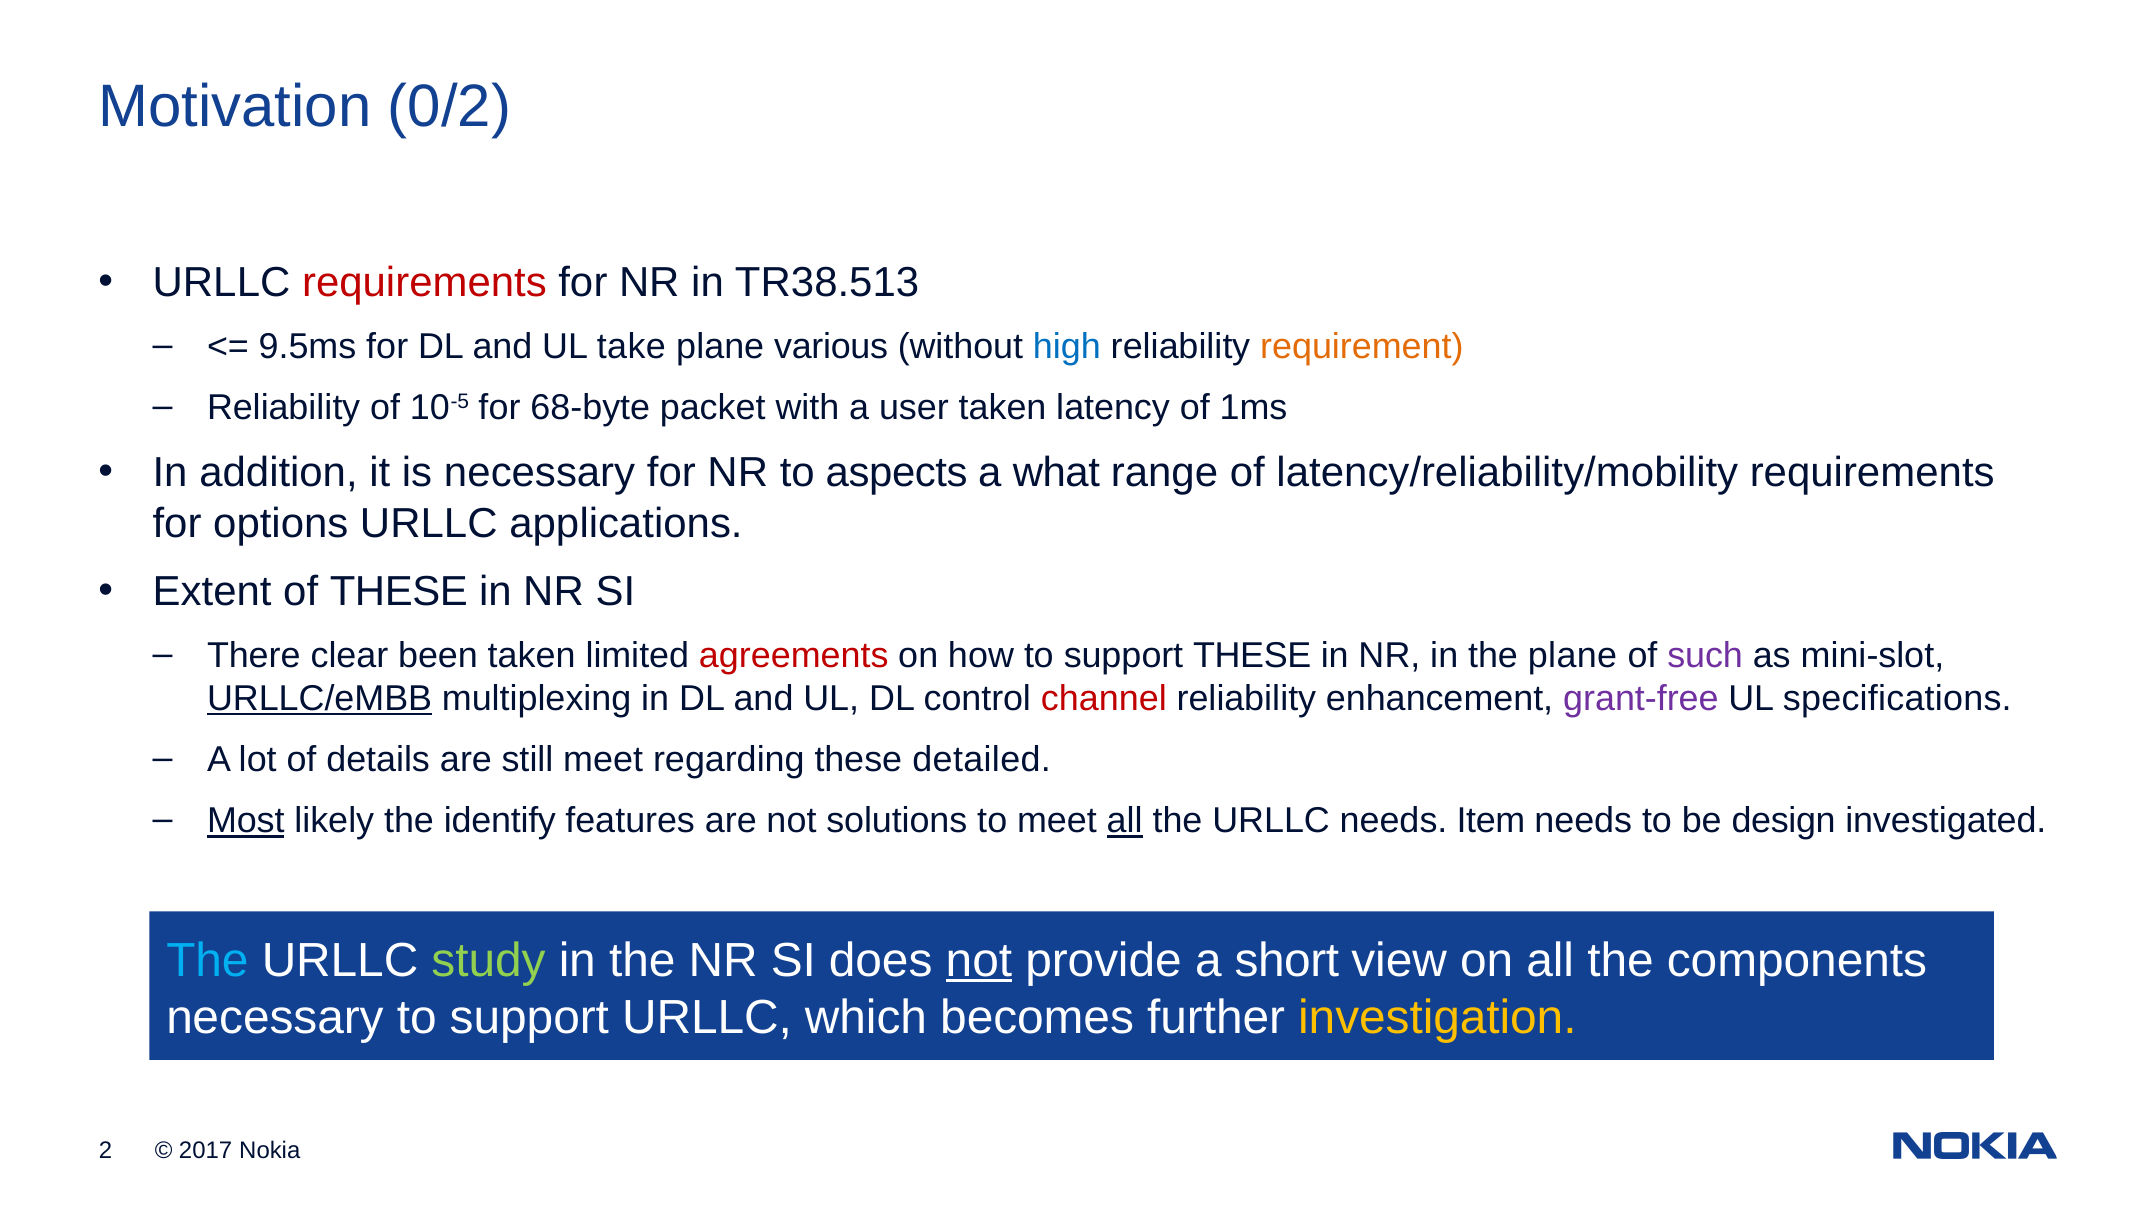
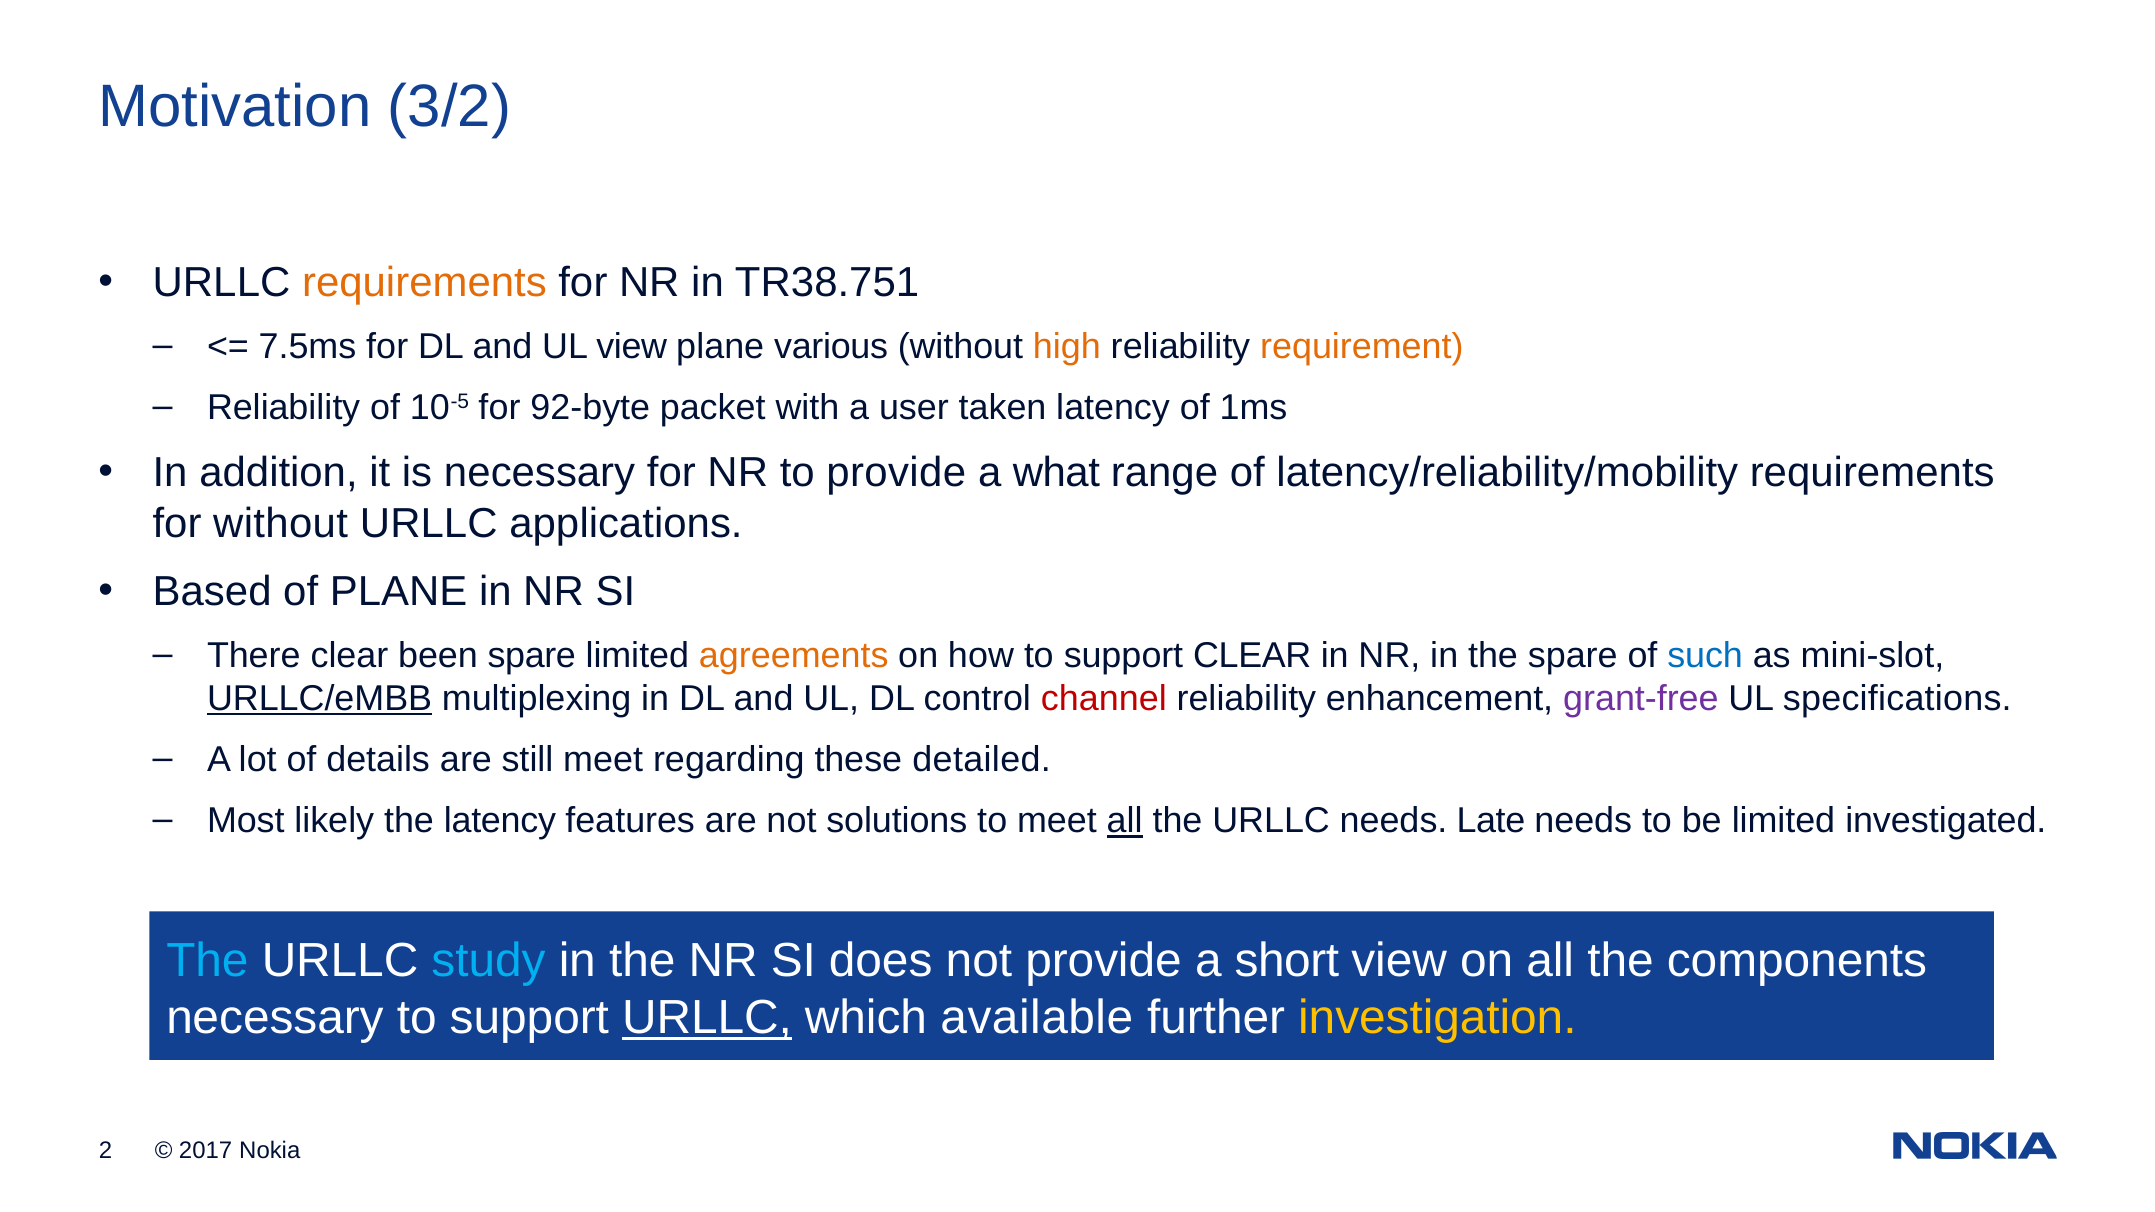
0/2: 0/2 -> 3/2 (450, 106)
requirements colour: red -> orange (424, 283)
TR38.513: TR38.513 -> TR38.751 (827, 283)
9.5ms: 9.5ms -> 7.5ms (307, 347)
UL take: take -> view (632, 347)
high colour: blue -> orange (1067, 347)
68-byte: 68-byte -> 92-byte (590, 408)
to aspects: aspects -> provide (896, 473)
for options: options -> without (281, 523)
Extent: Extent -> Based (212, 592)
of THESE: THESE -> PLANE (399, 592)
been taken: taken -> spare (532, 656)
agreements colour: red -> orange (794, 656)
support THESE: THESE -> CLEAR (1252, 656)
the plane: plane -> spare (1573, 656)
such colour: purple -> blue (1705, 656)
Most underline: present -> none (246, 821)
the identify: identify -> latency (500, 821)
Item: Item -> Late (1491, 821)
be design: design -> limited (1783, 821)
study colour: light green -> light blue (489, 960)
not underline: present -> none (979, 960)
URLLC underline: none -> present (707, 1018)
becomes: becomes -> available (1037, 1018)
